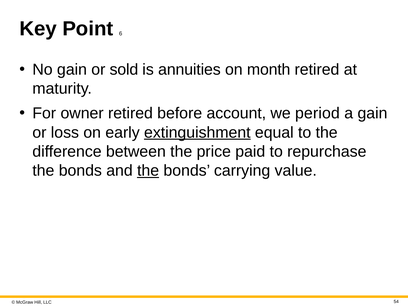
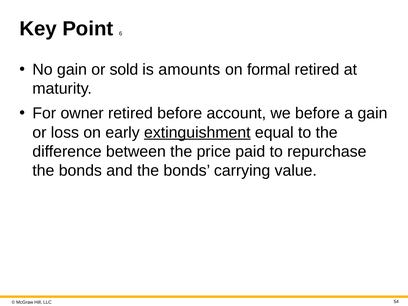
annuities: annuities -> amounts (189, 70)
month: month -> formal (269, 70)
we period: period -> before (317, 113)
the underline: present -> none (148, 171)
